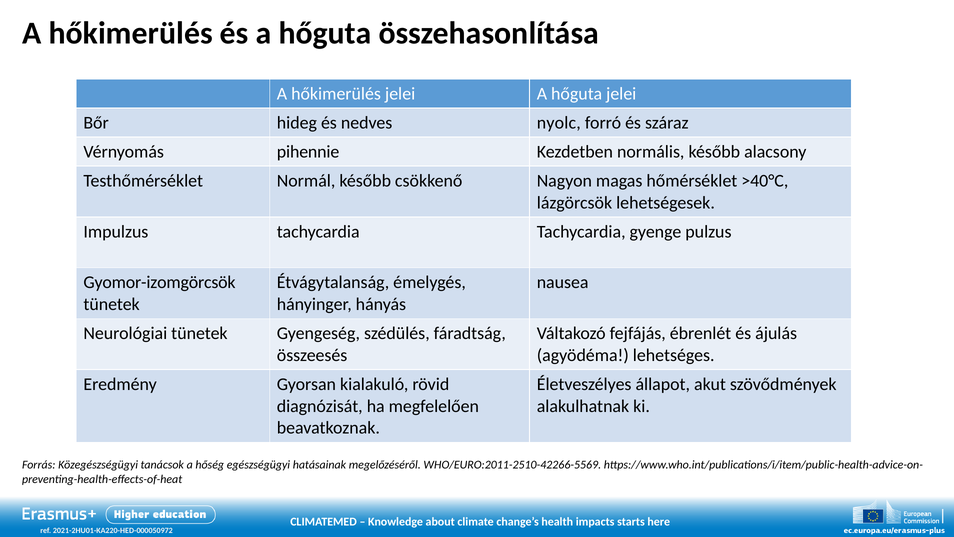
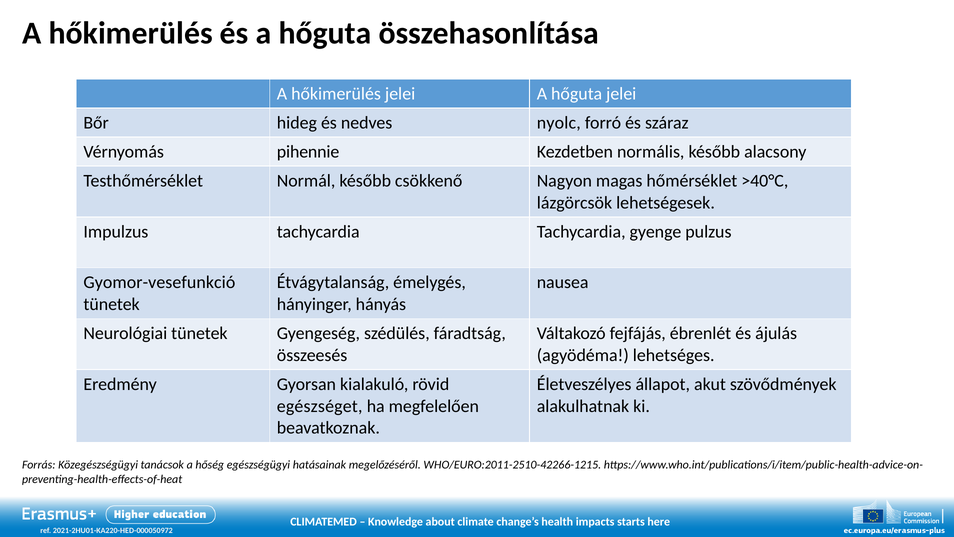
Gyomor-izomgörcsök: Gyomor-izomgörcsök -> Gyomor-vesefunkció (159, 282)
diagnózisát: diagnózisát -> egészséget (320, 406)
WHO/EURO:2011-2510-42266-5569: WHO/EURO:2011-2510-42266-5569 -> WHO/EURO:2011-2510-42266-1215 (512, 465)
